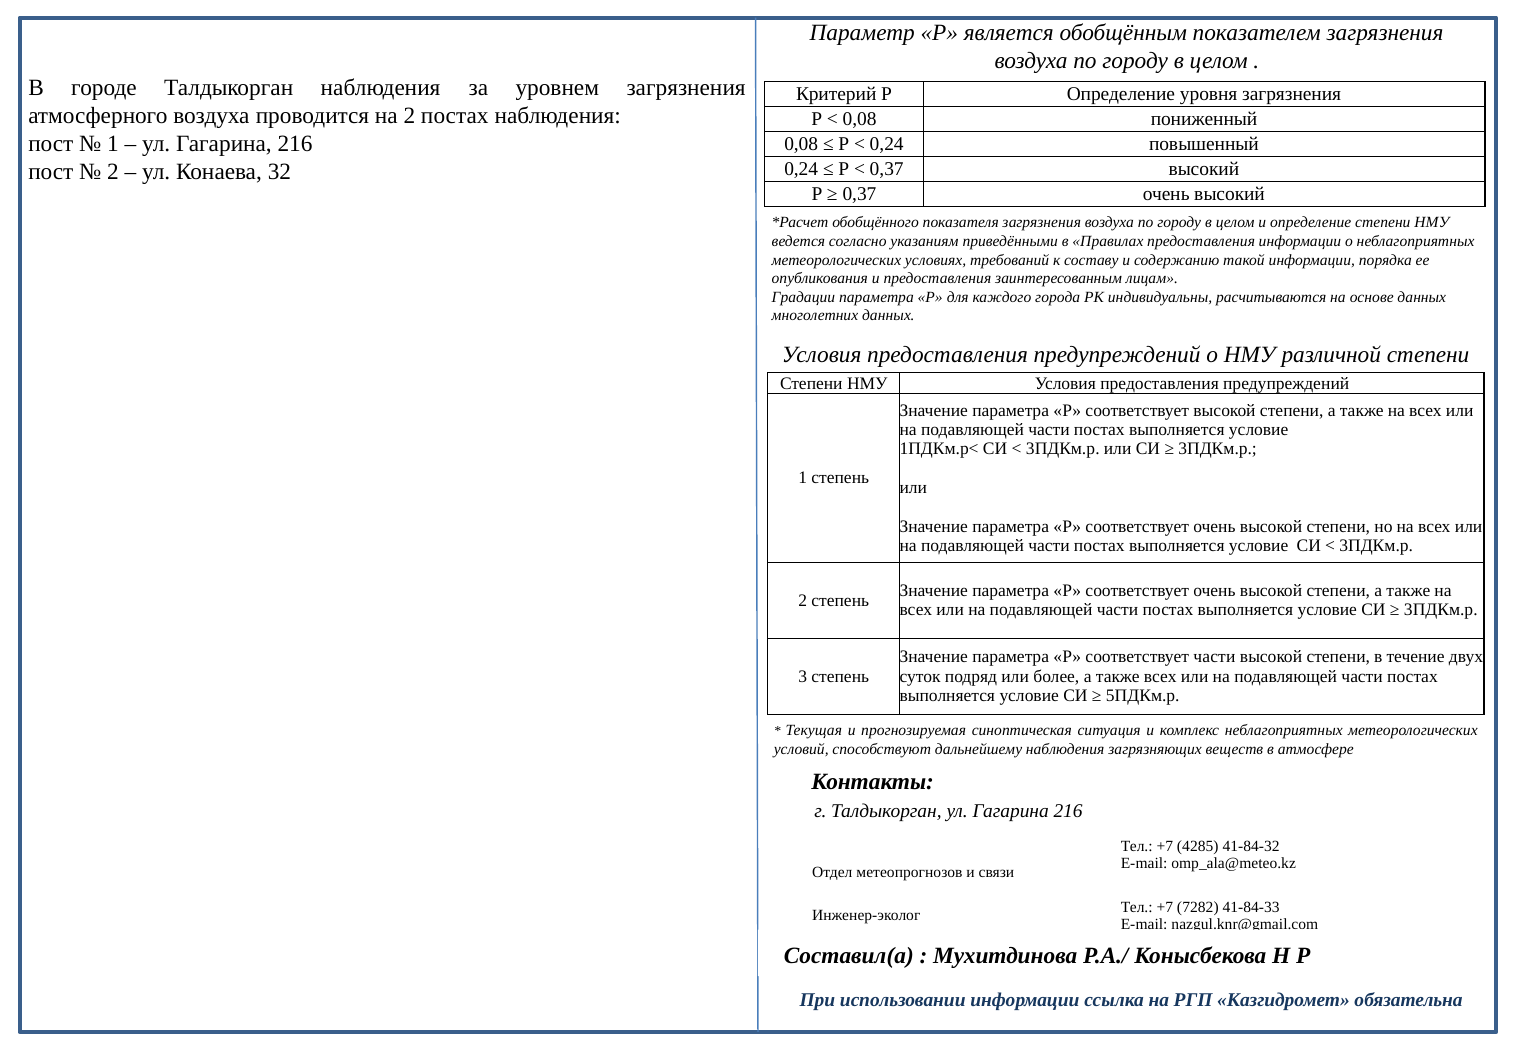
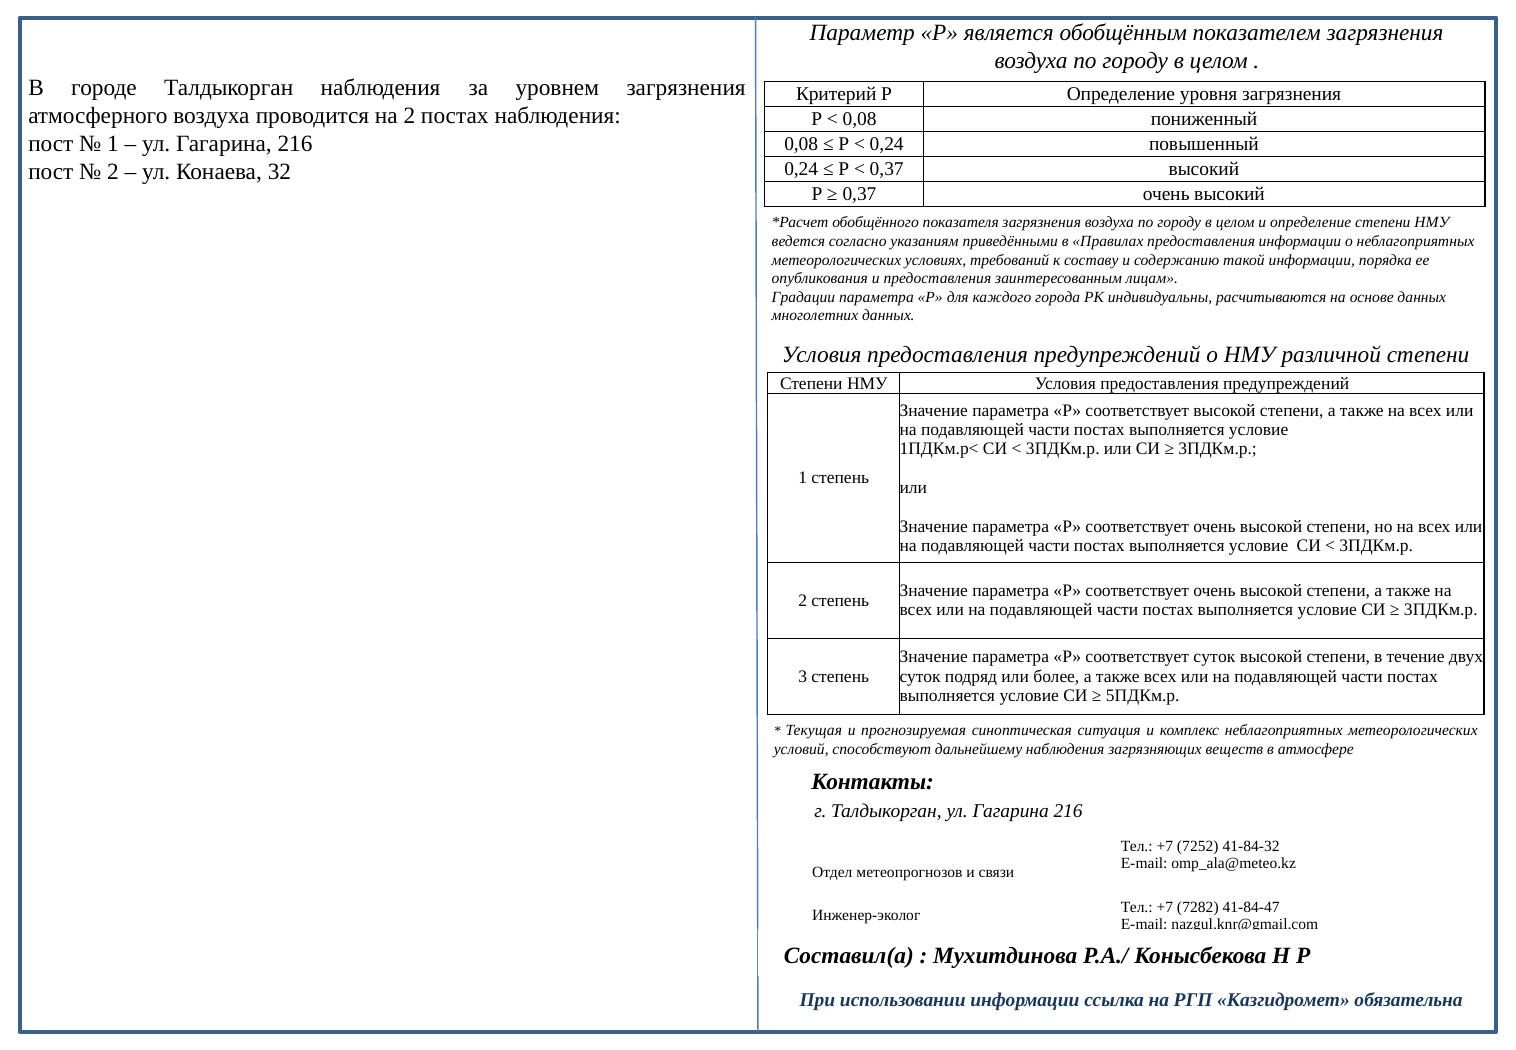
соответствует части: части -> суток (1214, 657)
4285: 4285 -> 7252 (1198, 846)
41-84-33: 41-84-33 -> 41-84-47 (1251, 907)
